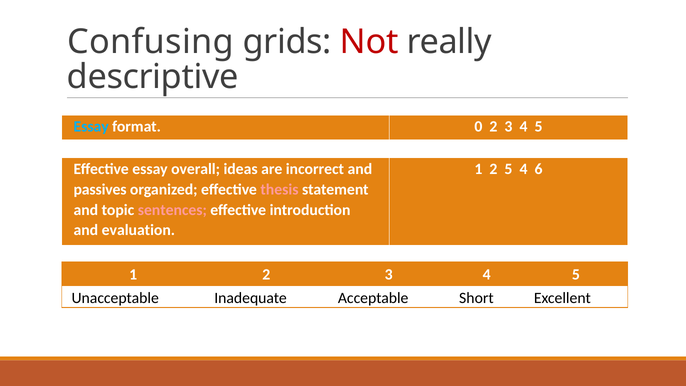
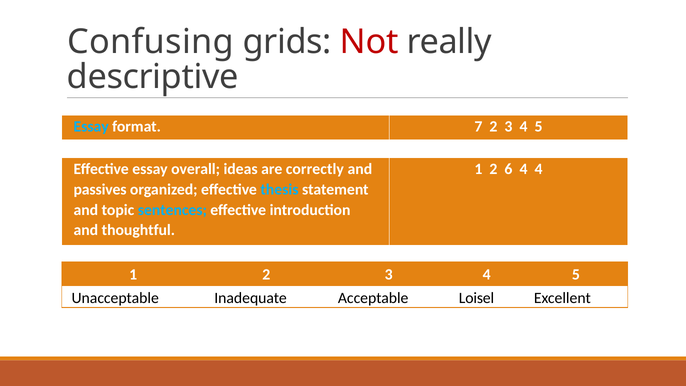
0: 0 -> 7 (478, 126)
incorrect: incorrect -> correctly (315, 169)
2 5: 5 -> 6 (508, 169)
4 6: 6 -> 4 (538, 169)
thesis colour: pink -> light blue (279, 189)
sentences colour: pink -> light blue (172, 210)
evaluation: evaluation -> thoughtful (138, 230)
Short: Short -> Loisel (476, 298)
